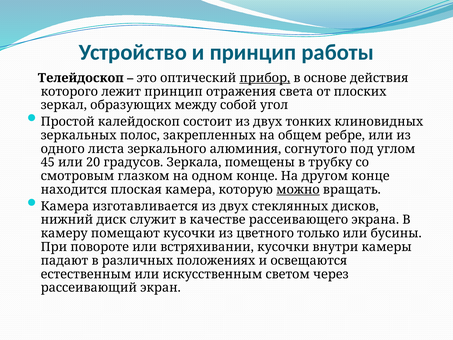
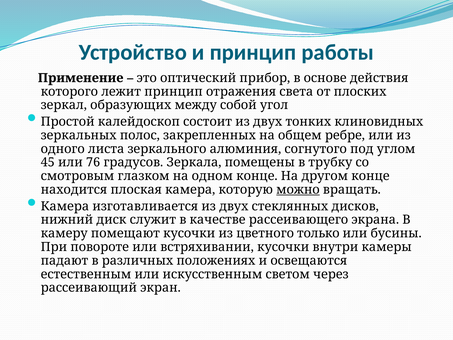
Телейдоскоп: Телейдоскоп -> Применение (81, 78)
прибор underline: present -> none (265, 78)
20: 20 -> 76 (93, 162)
